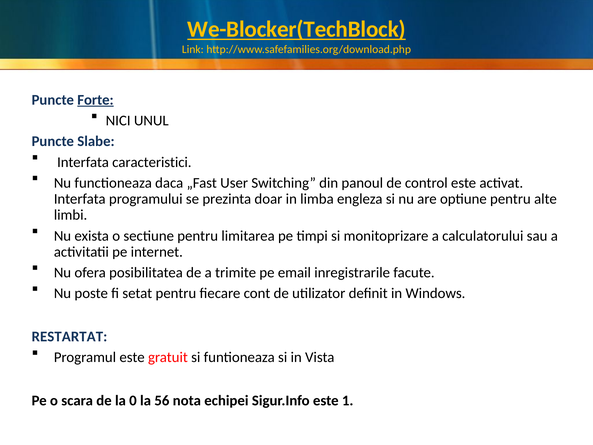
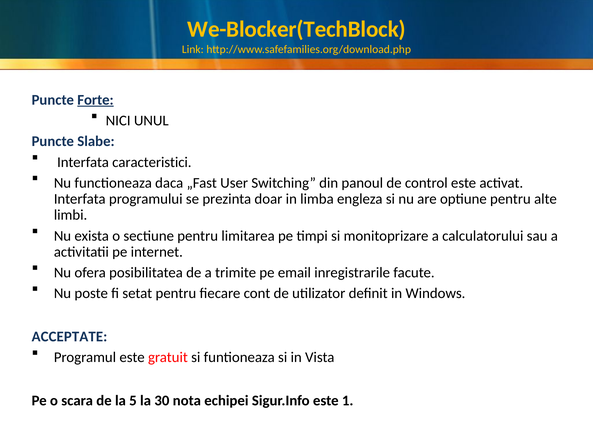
We-Blocker(TechBlock underline: present -> none (297, 29)
RESTARTAT: RESTARTAT -> ACCEPTATE (69, 336)
0: 0 -> 5 (133, 400)
56: 56 -> 30 (162, 400)
